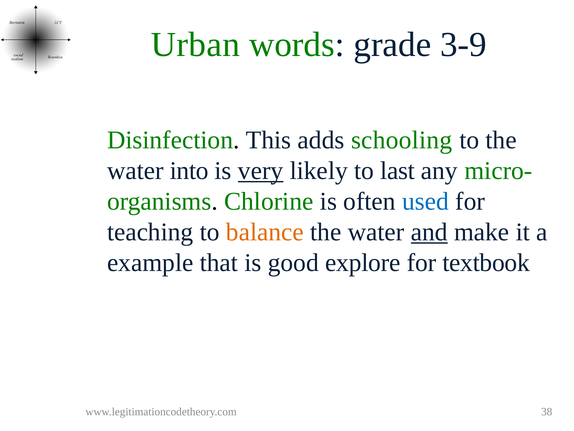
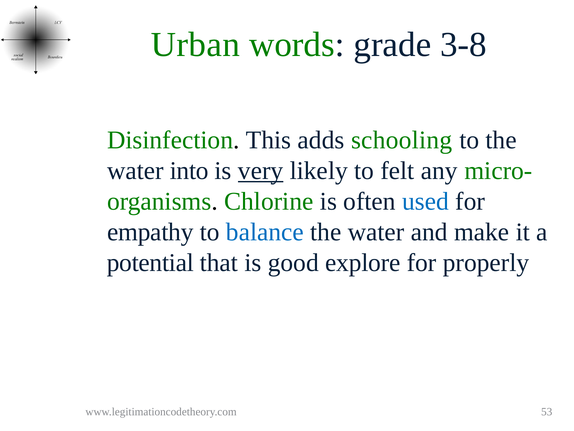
3-9: 3-9 -> 3-8 (463, 45)
last: last -> felt (397, 171)
teaching: teaching -> empathy (150, 232)
balance colour: orange -> blue (265, 232)
and underline: present -> none (429, 232)
example: example -> potential (150, 262)
textbook: textbook -> properly (486, 262)
38: 38 -> 53 (547, 411)
